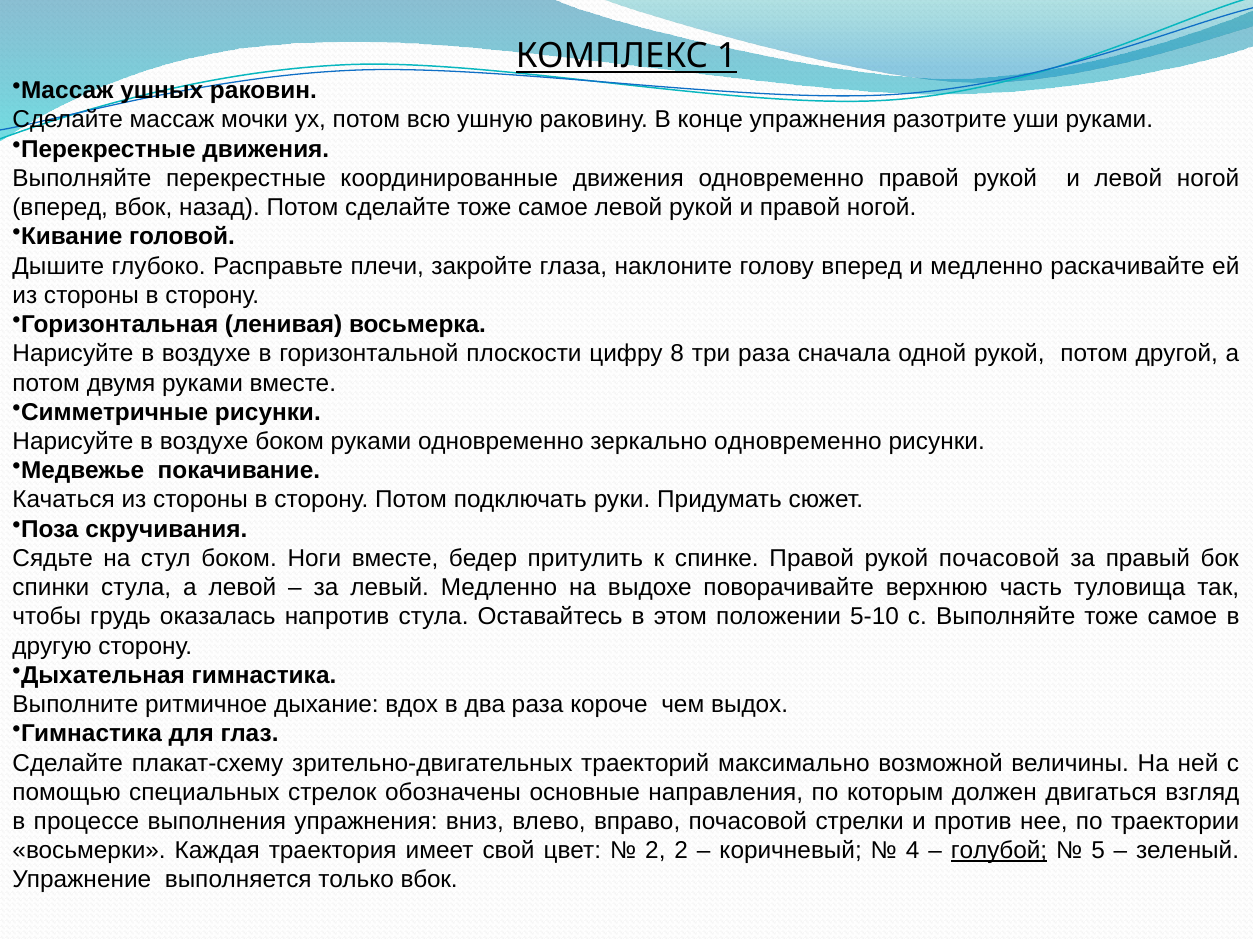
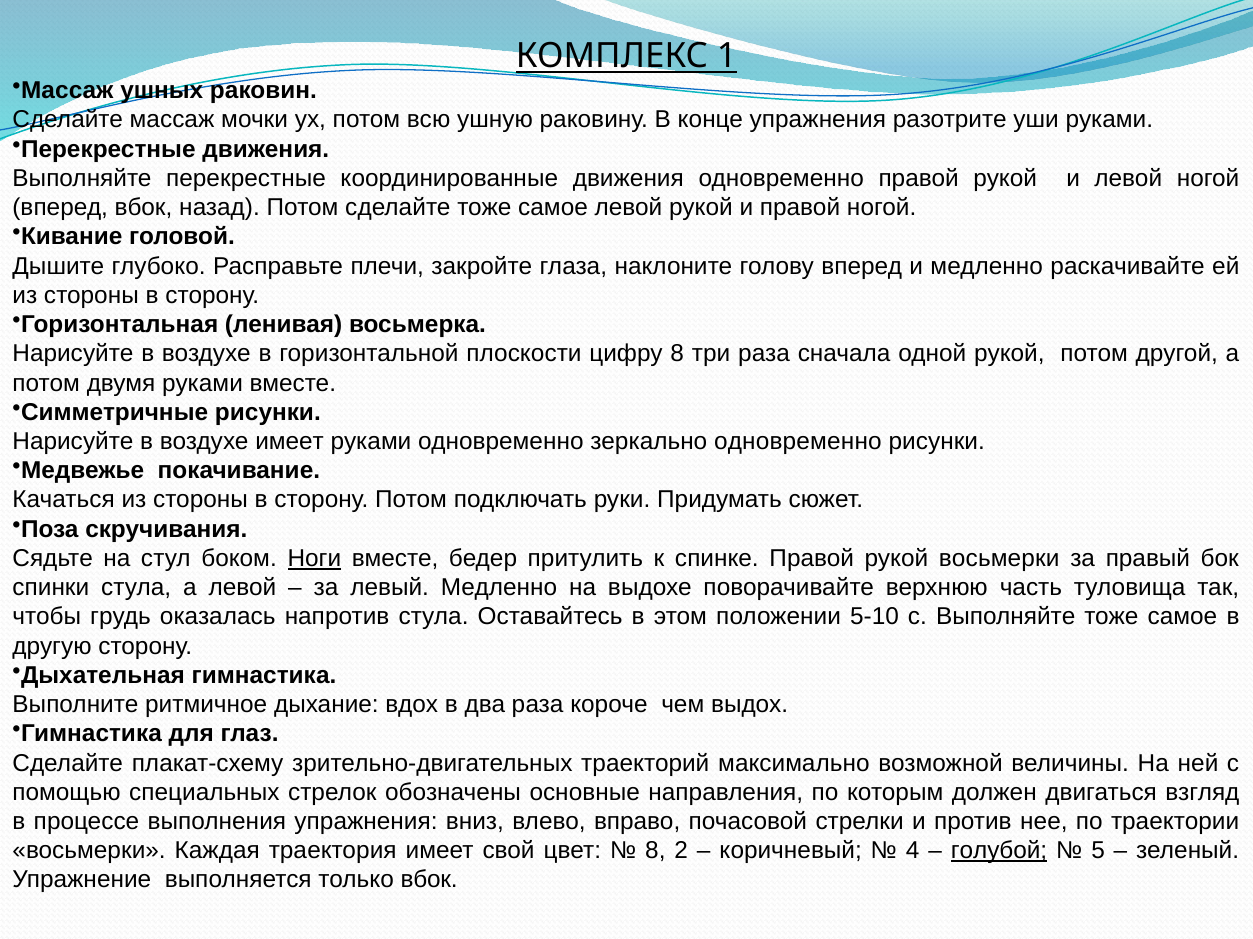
воздухе боком: боком -> имеет (290, 442)
Ноги underline: none -> present (314, 559)
рукой почасовой: почасовой -> восьмерки (999, 559)
2: 2 -> 8 (655, 851)
